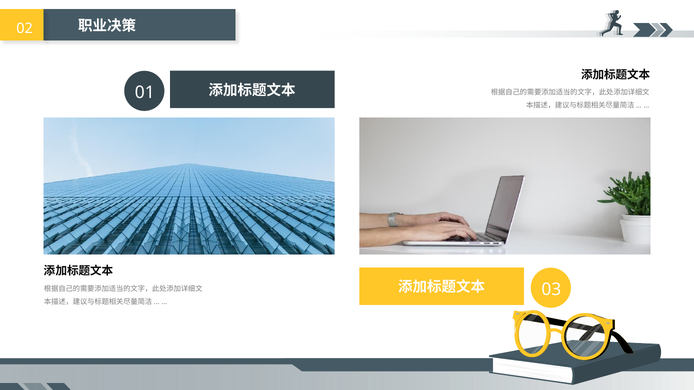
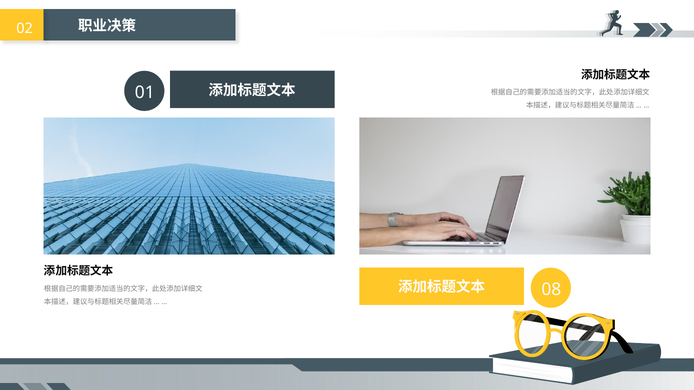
03: 03 -> 08 (551, 290)
